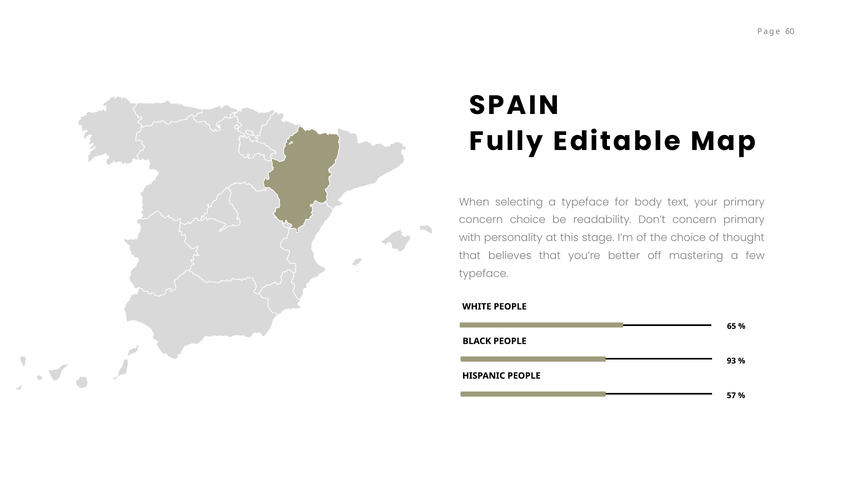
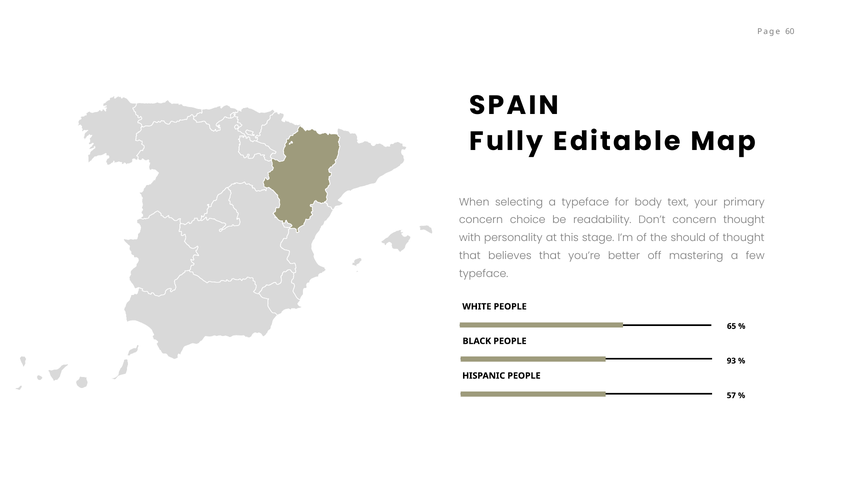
concern primary: primary -> thought (744, 220)
the choice: choice -> should (688, 238)
